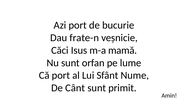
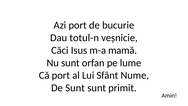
frate-n: frate-n -> totul-n (84, 38)
De Cânt: Cânt -> Sunt (75, 88)
